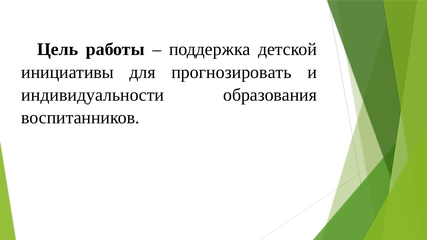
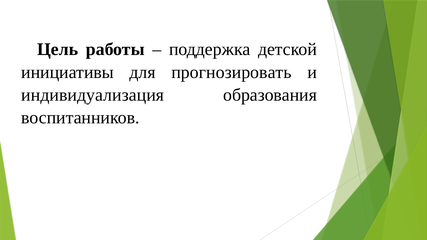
индивидуальности: индивидуальности -> индивидуализация (93, 95)
